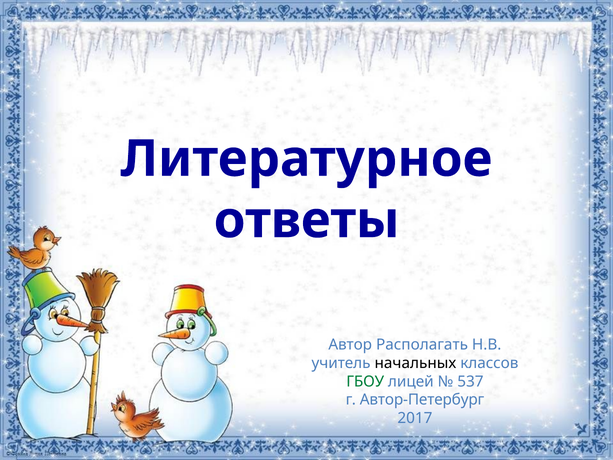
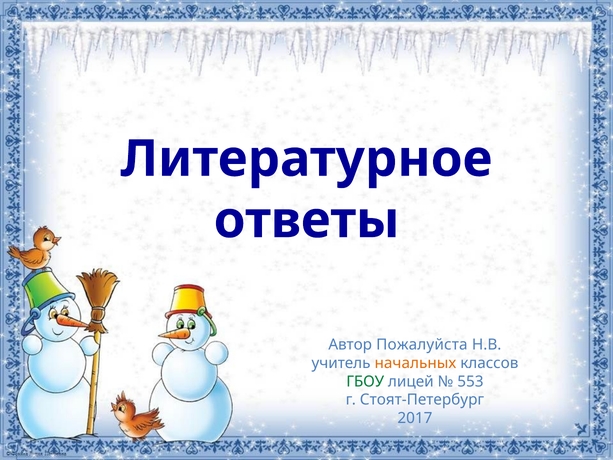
Располагать: Располагать -> Пожалуйста (422, 344)
начальных colour: black -> orange (415, 363)
537: 537 -> 553 (470, 381)
Автор-Петербург: Автор-Петербург -> Стоят-Петербург (422, 400)
